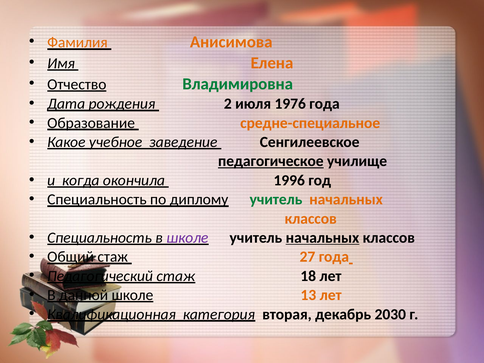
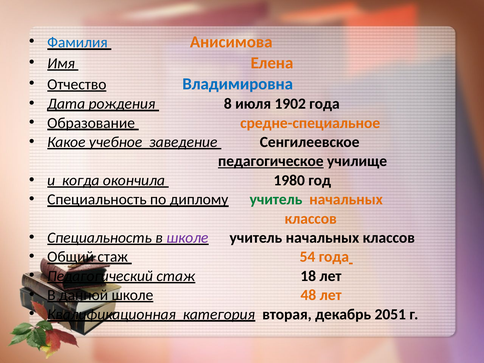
Фамилия colour: orange -> blue (77, 42)
Владимировна colour: green -> blue (238, 84)
2: 2 -> 8 (228, 104)
1976: 1976 -> 1902 (290, 104)
1996: 1996 -> 1980 (289, 180)
начальных underline: present -> none (322, 238)
27: 27 -> 54 (307, 257)
13: 13 -> 48 (308, 295)
2030: 2030 -> 2051 (390, 314)
